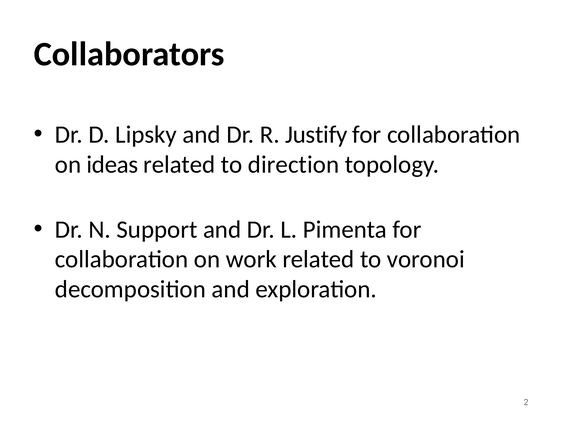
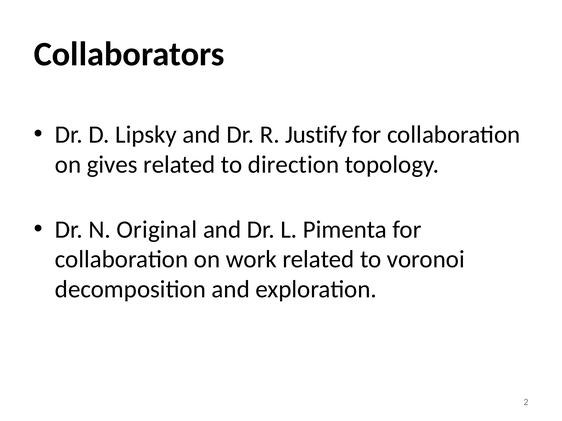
ideas: ideas -> gives (112, 165)
Support: Support -> Original (157, 230)
